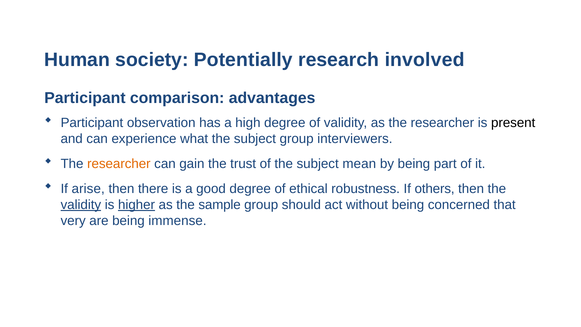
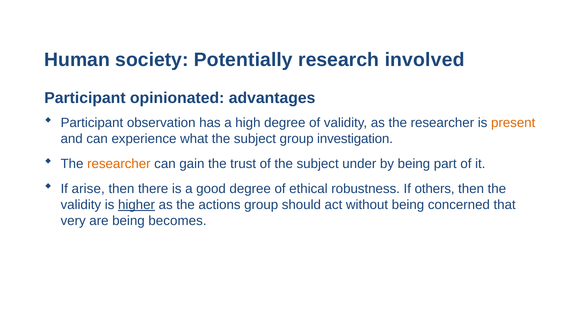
comparison: comparison -> opinionated (177, 98)
present colour: black -> orange (513, 123)
interviewers: interviewers -> investigation (355, 139)
mean: mean -> under (359, 164)
validity underline: present -> none (81, 205)
sample: sample -> actions (220, 205)
immense: immense -> becomes (177, 221)
